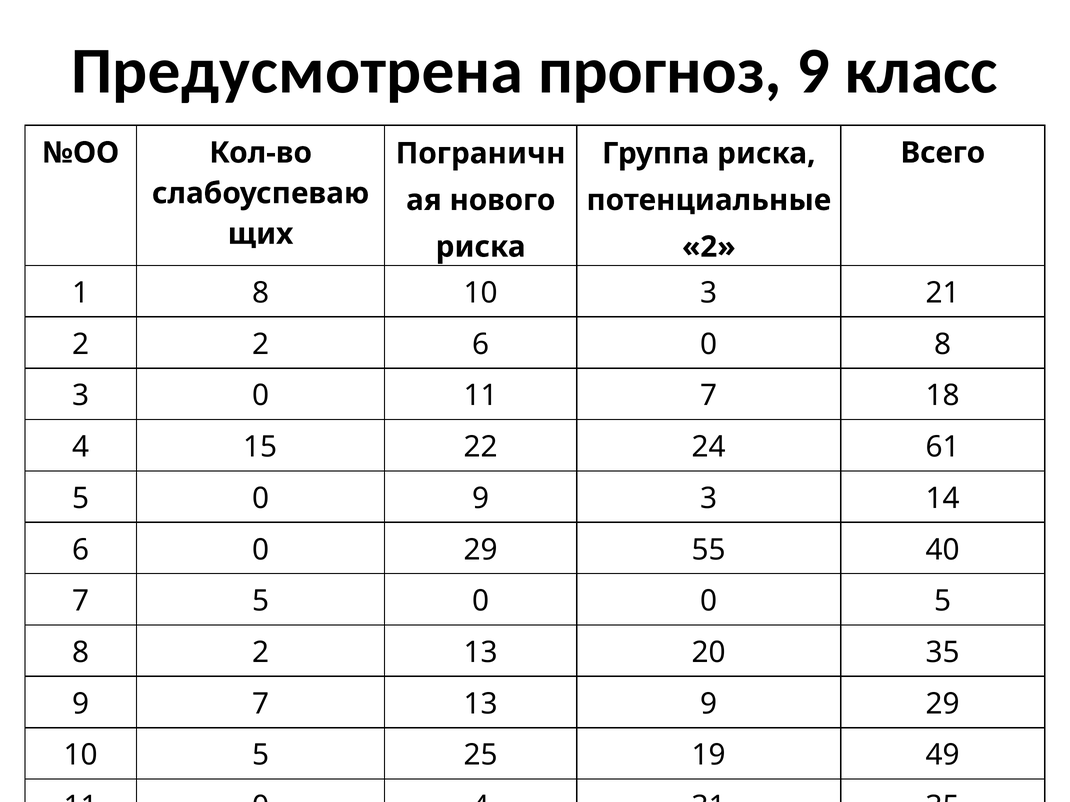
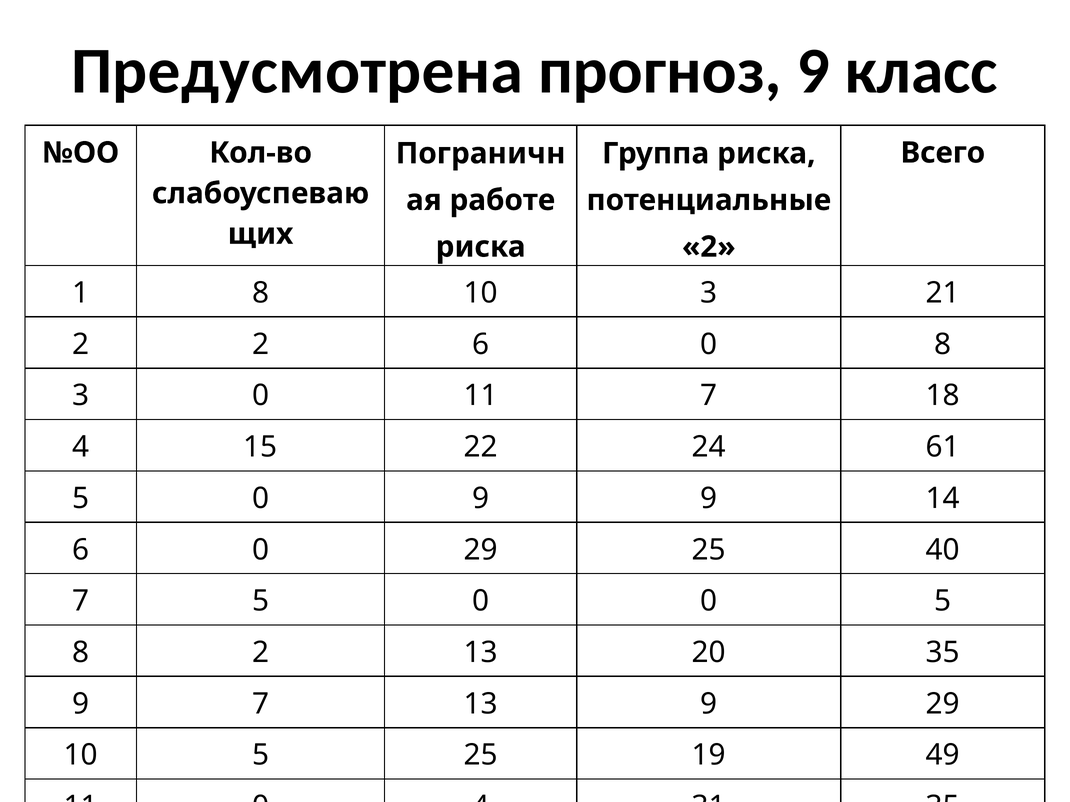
нового: нового -> работе (502, 200)
9 3: 3 -> 9 (709, 499)
29 55: 55 -> 25 (709, 550)
